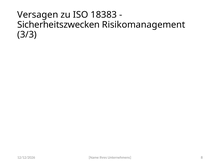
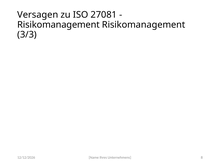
18383: 18383 -> 27081 (104, 15)
Sicherheitszwecken: Sicherheitszwecken -> Risikomanagement (58, 25)
